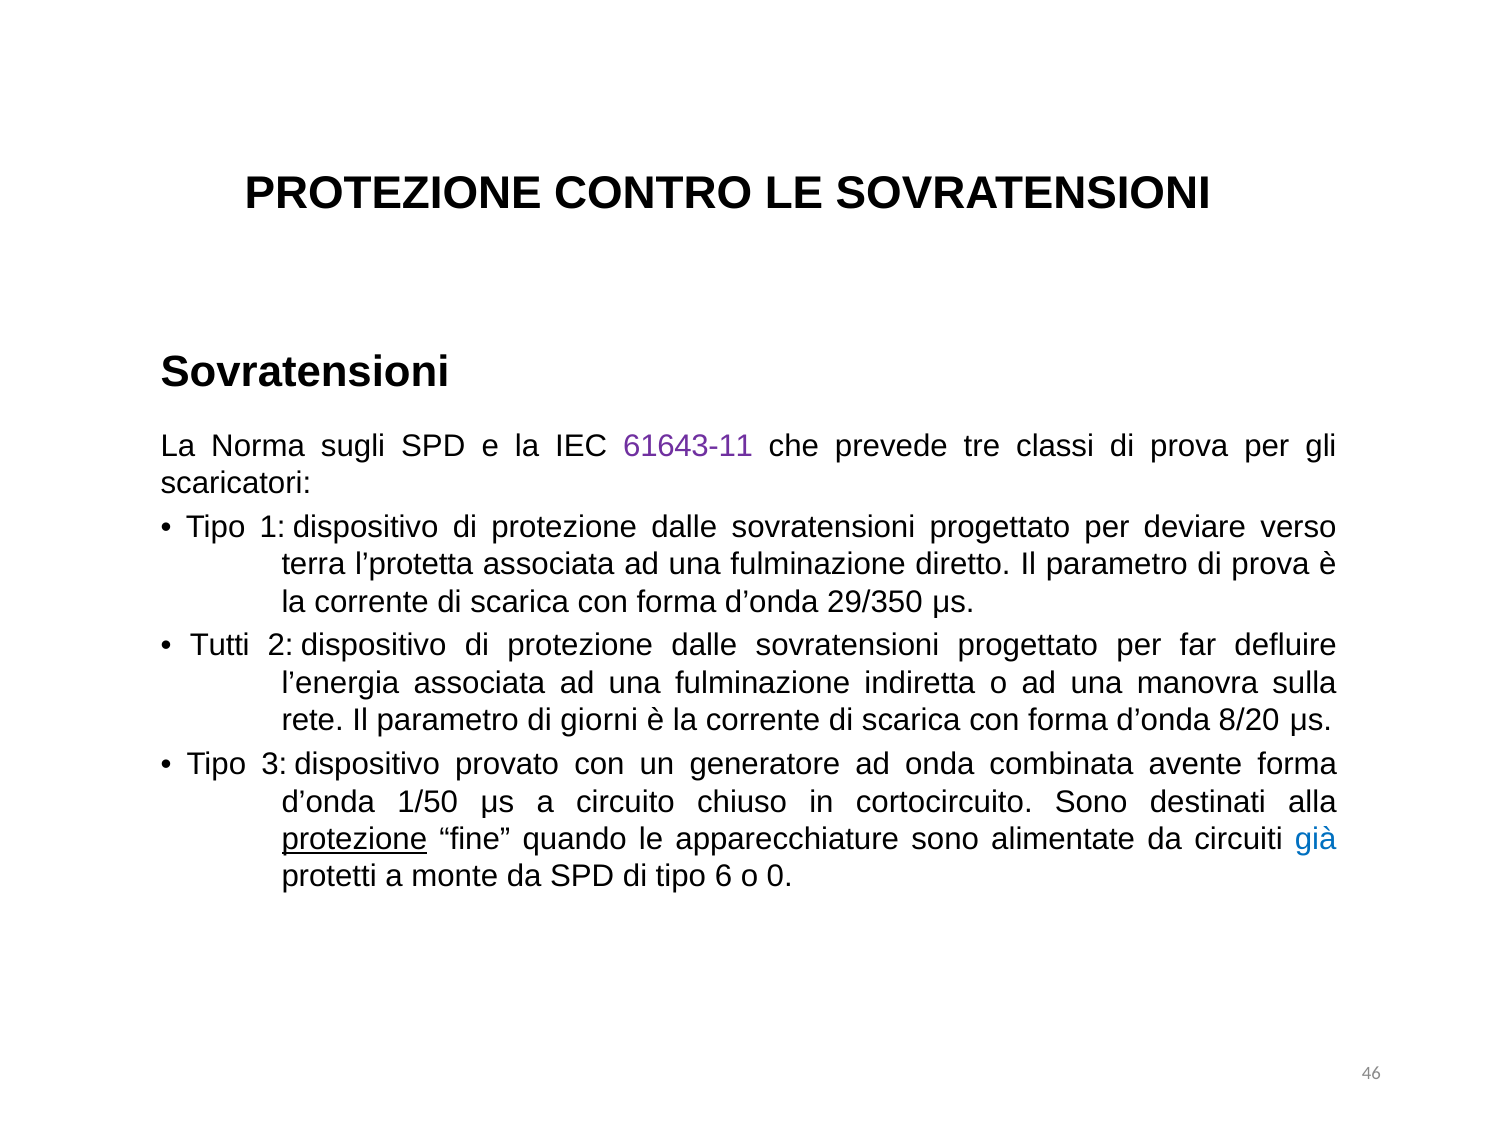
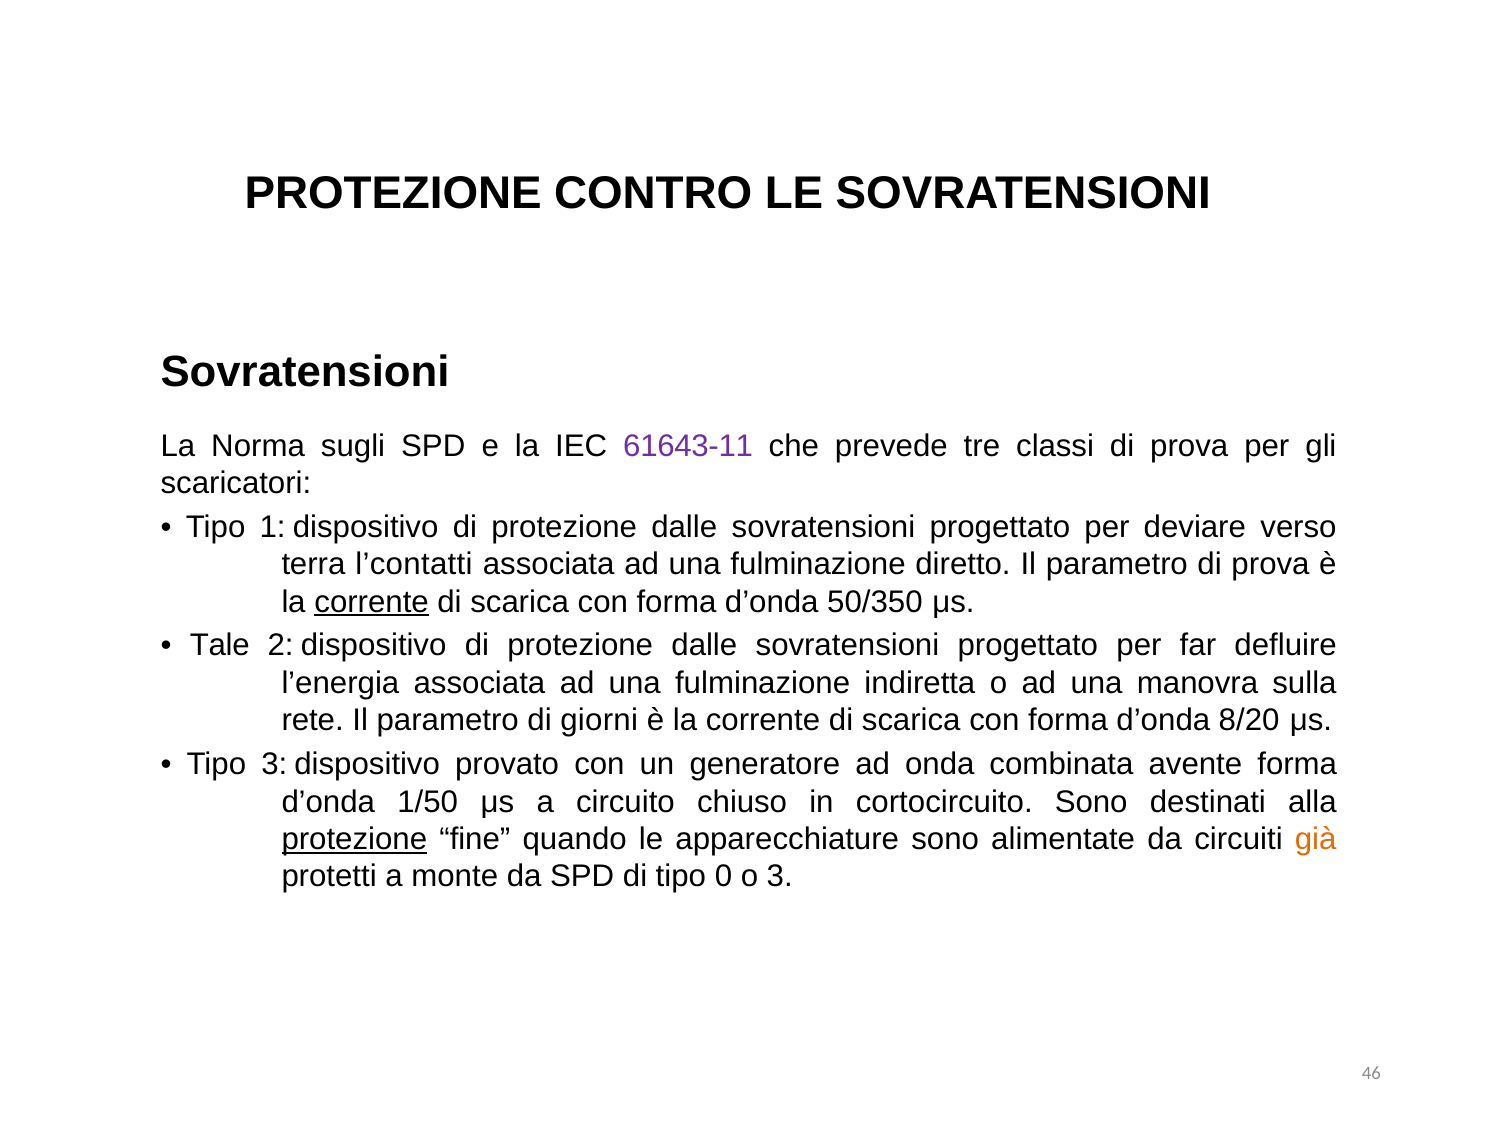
l’protetta: l’protetta -> l’contatti (414, 565)
corrente underline: none -> present (372, 602)
29/350: 29/350 -> 50/350 (875, 602)
Tutti: Tutti -> Tale (220, 646)
già colour: blue -> orange (1316, 839)
6: 6 -> 0 (723, 877)
0: 0 -> 3 (780, 877)
